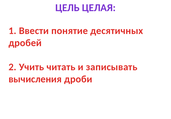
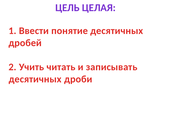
вычисления: вычисления -> десятичных (35, 79)
